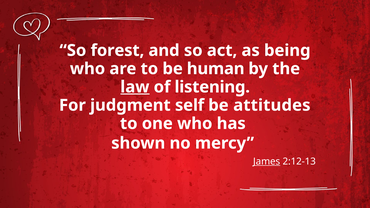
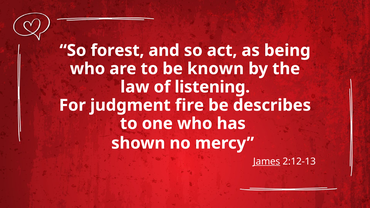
human: human -> known (216, 69)
law underline: present -> none (135, 87)
self: self -> fire (189, 105)
attitudes: attitudes -> describes (272, 105)
